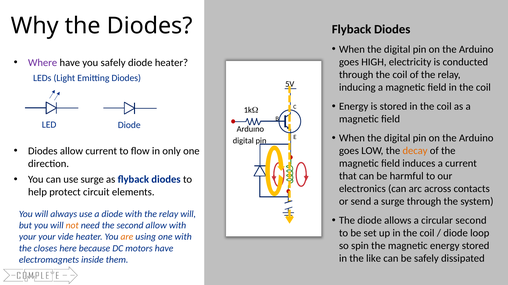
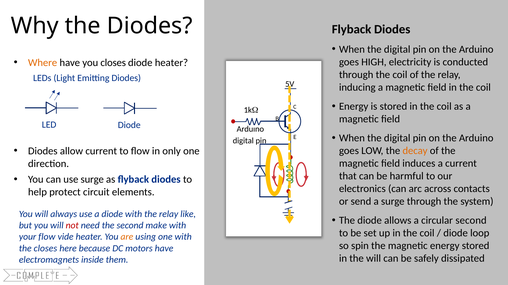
Where colour: purple -> orange (43, 63)
you safely: safely -> closes (113, 63)
relay will: will -> like (188, 215)
not colour: orange -> red (72, 226)
second allow: allow -> make (156, 226)
your your: your -> flow (47, 237)
the like: like -> will (374, 259)
